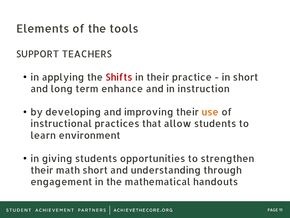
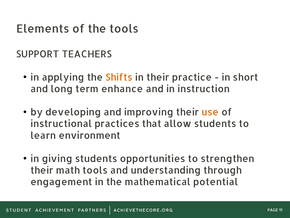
Shifts colour: red -> orange (119, 77)
math short: short -> tools (95, 170)
handouts: handouts -> potential (216, 182)
